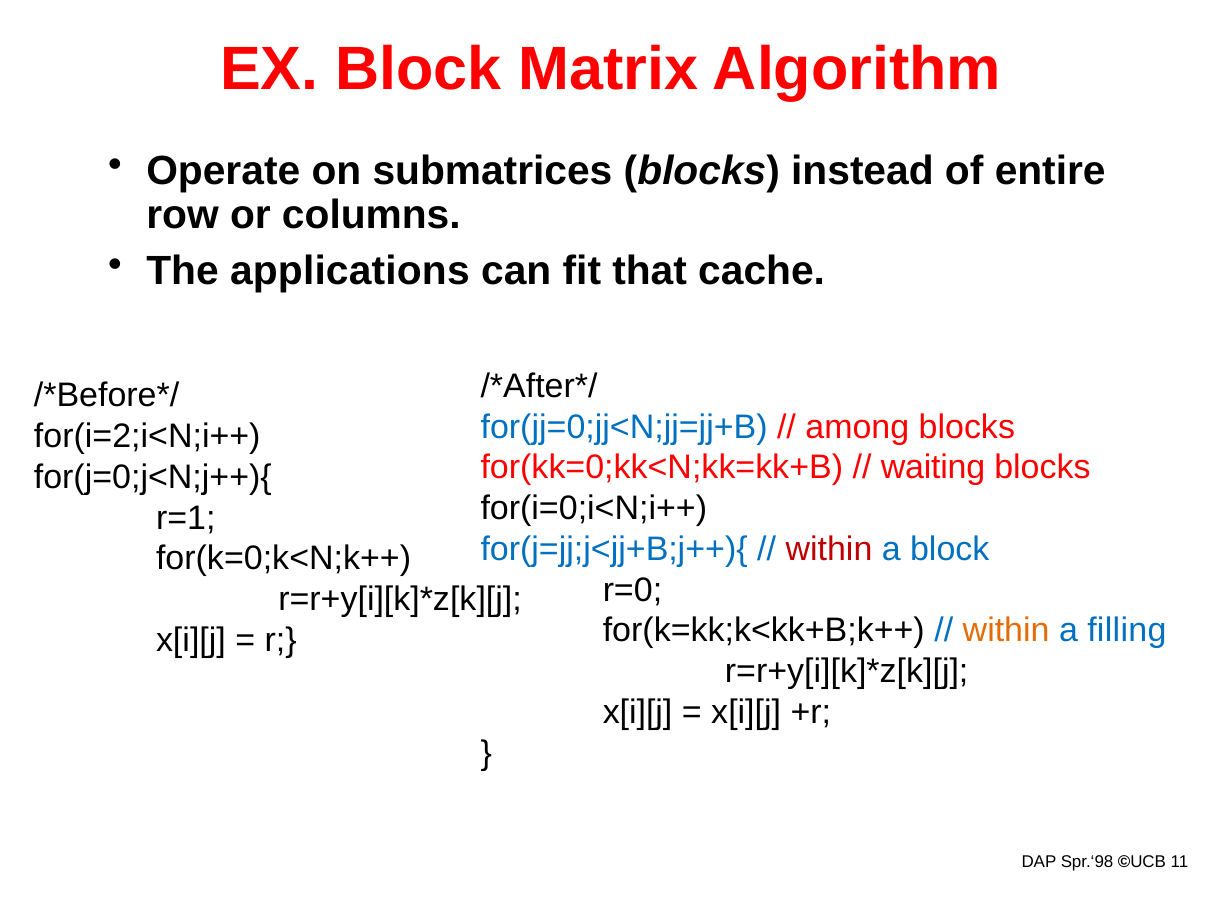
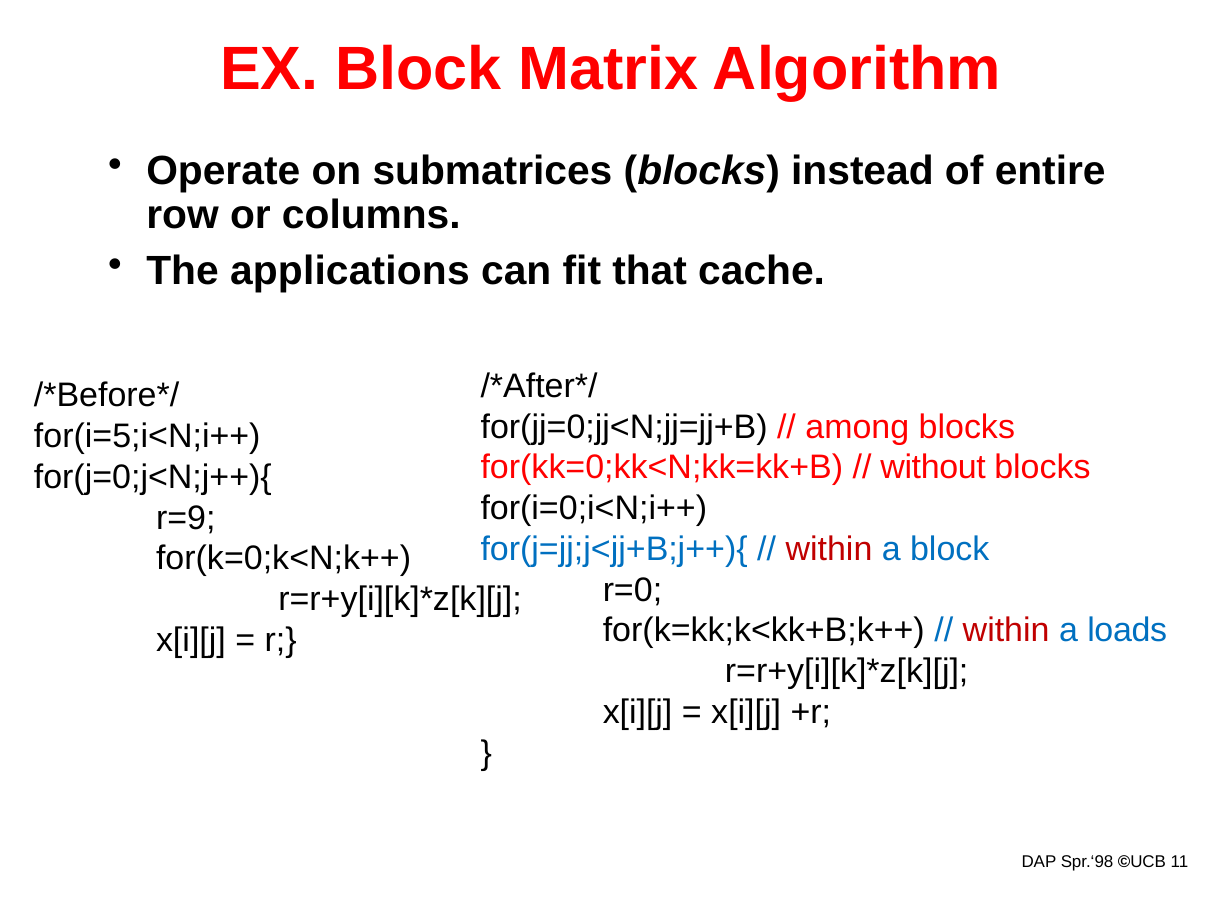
for(jj=0;jj<N;jj=jj+B colour: blue -> black (624, 427)
for(i=2;i<N;i++: for(i=2;i<N;i++ -> for(i=5;i<N;i++ (147, 436)
waiting: waiting -> without (933, 467)
r=1: r=1 -> r=9 (186, 518)
within colour: orange -> red (1006, 630)
filling: filling -> loads (1127, 630)
